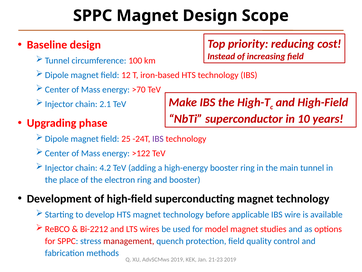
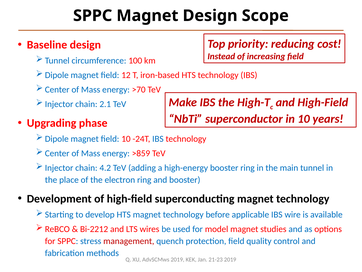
field 25: 25 -> 10 (126, 139)
IBS colour: purple -> blue (158, 139)
>122: >122 -> >859 (141, 153)
